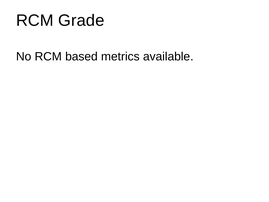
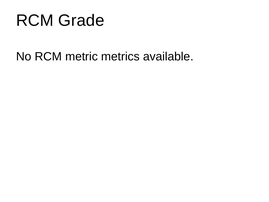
based: based -> metric (82, 56)
